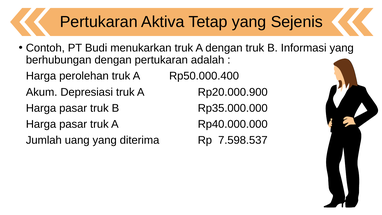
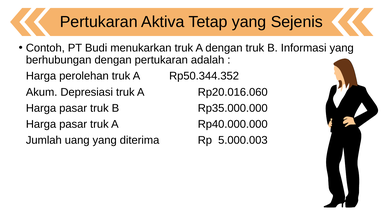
Rp50.000.400: Rp50.000.400 -> Rp50.344.352 (204, 76)
Rp20.000.900: Rp20.000.900 -> Rp20.016.060 (233, 92)
7.598.537: 7.598.537 -> 5.000.003 (243, 140)
